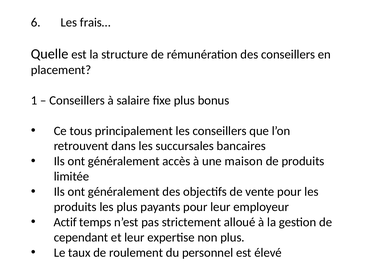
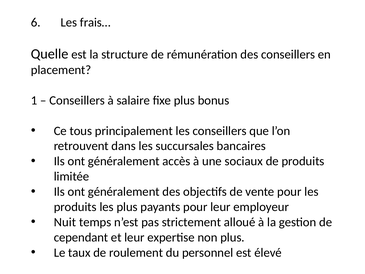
maison: maison -> sociaux (244, 161)
Actif: Actif -> Nuit (65, 222)
